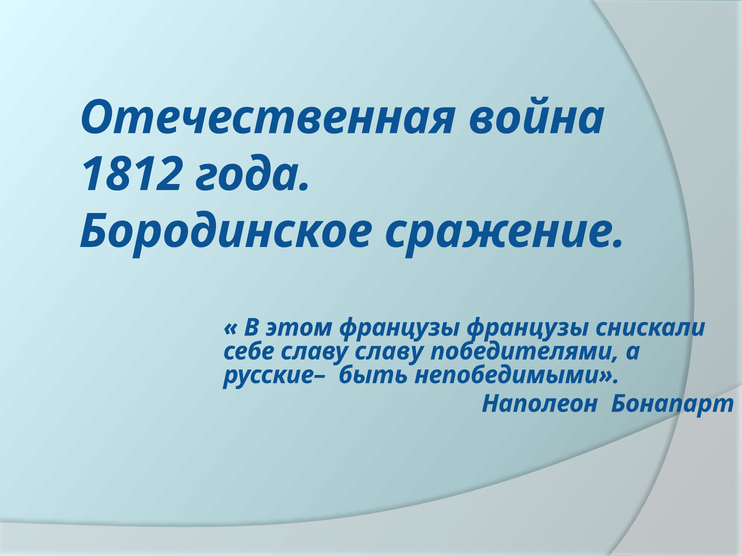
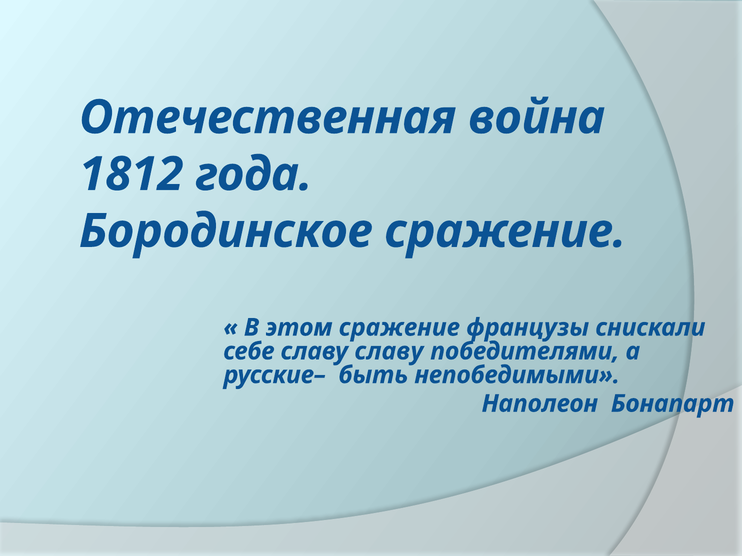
этом французы: французы -> сражение (399, 328)
